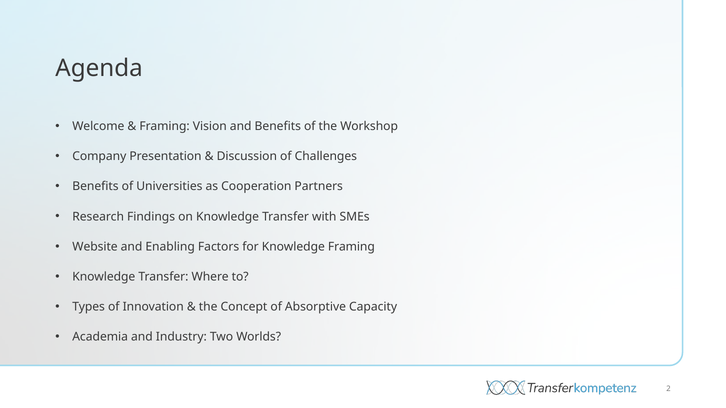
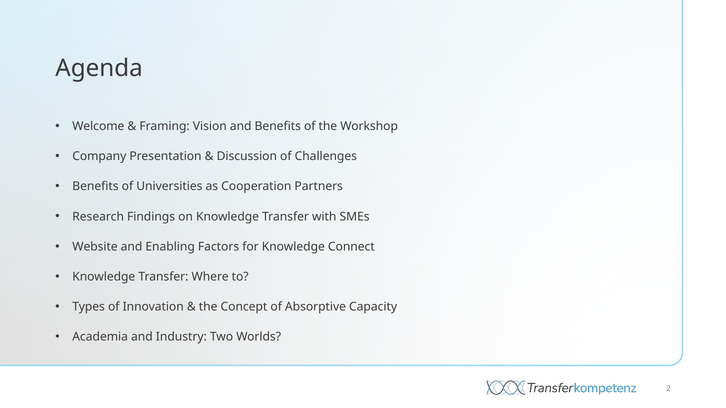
Knowledge Framing: Framing -> Connect (351, 247)
